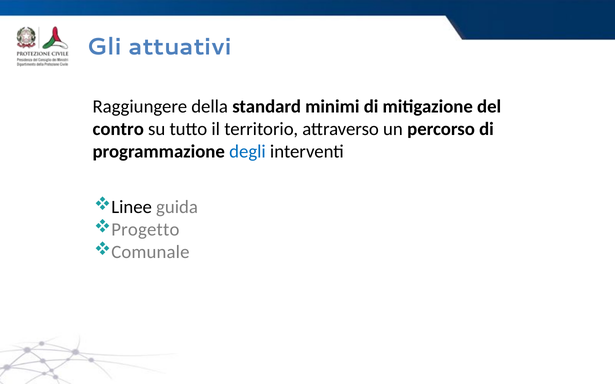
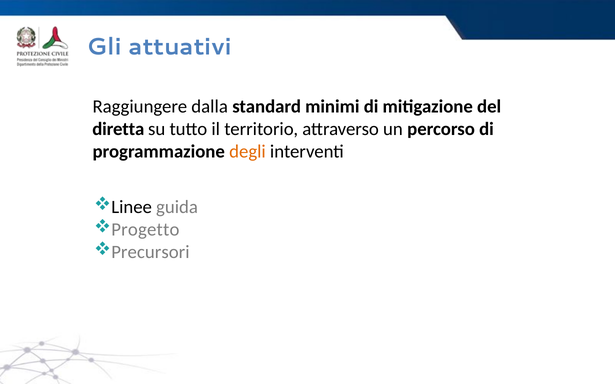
della: della -> dalla (210, 107)
contro: contro -> diretta (118, 129)
degli colour: blue -> orange (247, 152)
Comunale: Comunale -> Precursori (150, 252)
